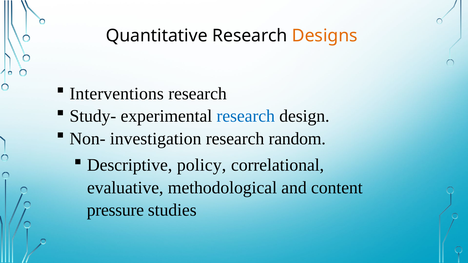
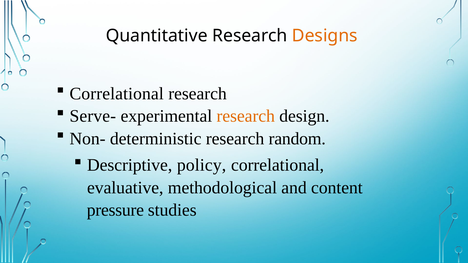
Interventions: Interventions -> Correlational (117, 94)
Study-: Study- -> Serve- (93, 116)
research colour: blue -> orange (246, 116)
investigation: investigation -> deterministic (156, 139)
